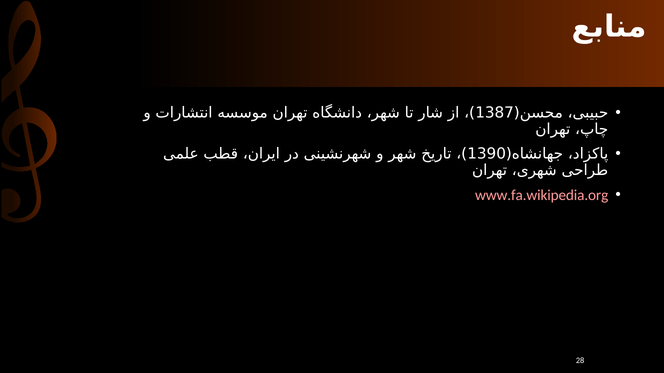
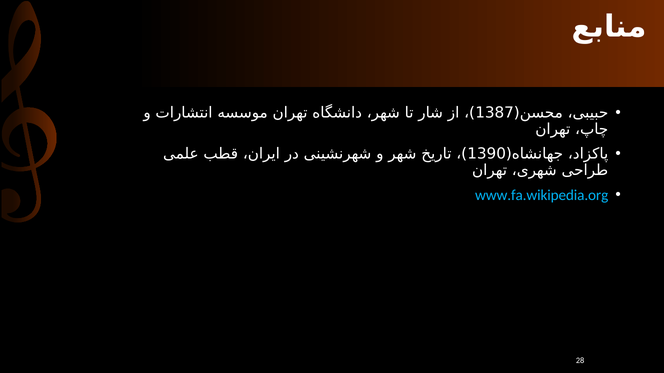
www.fa.wikipedia.org colour: pink -> light blue (542, 195)
